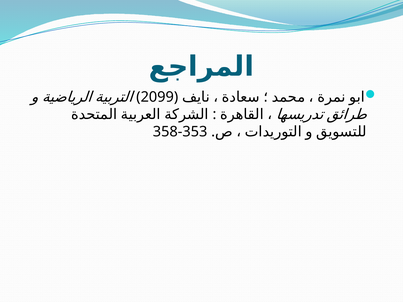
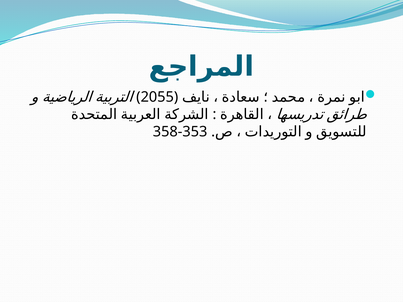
2099: 2099 -> 2055 (157, 97)
